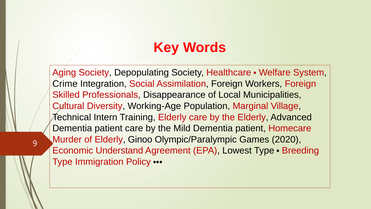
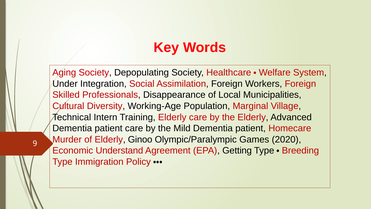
Crime: Crime -> Under (65, 84)
Lowest: Lowest -> Getting (237, 150)
